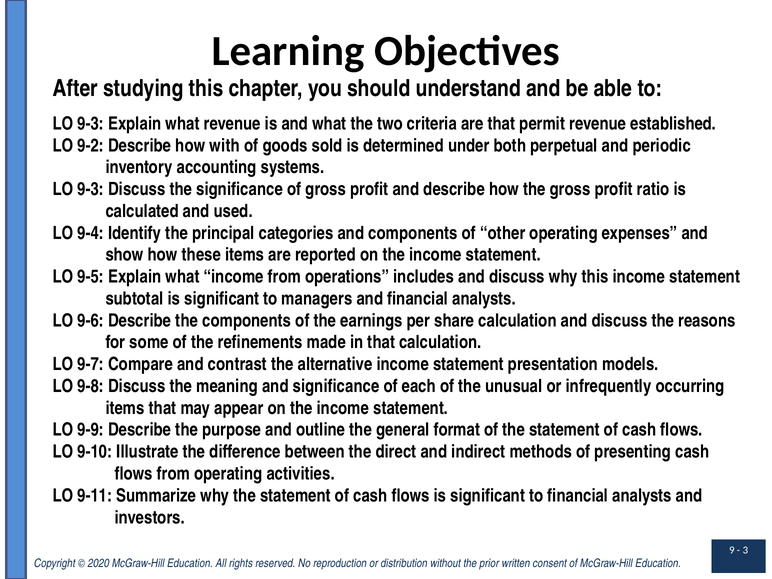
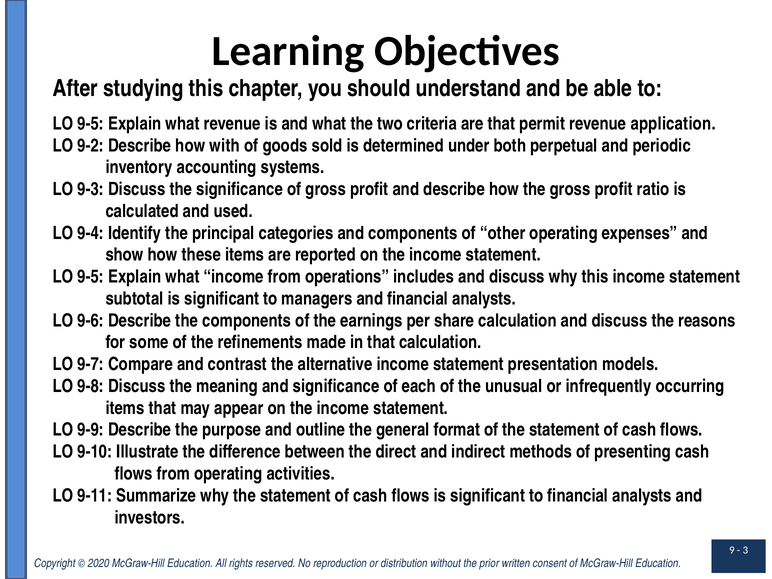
9-3: 9-3 -> 9-5 (91, 124)
established: established -> application (673, 124)
